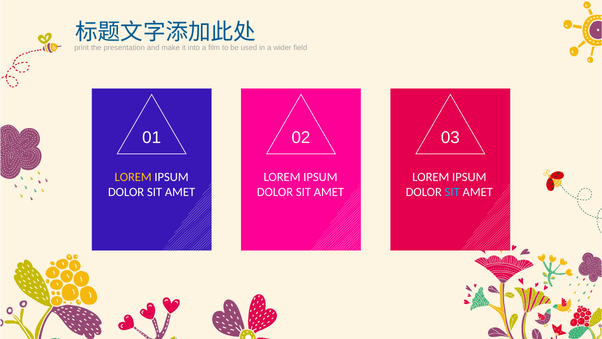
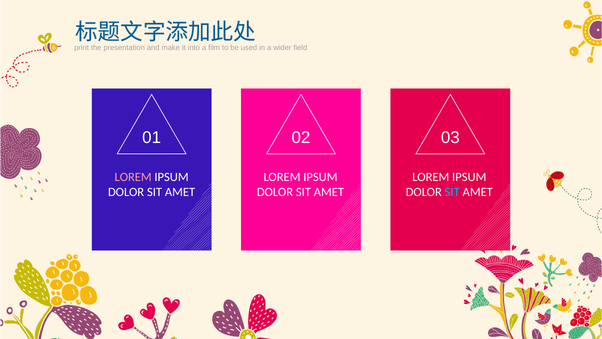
LOREM colour: yellow -> pink (133, 177)
